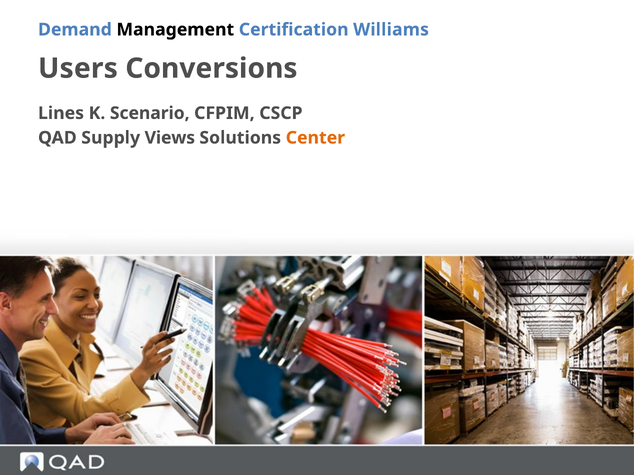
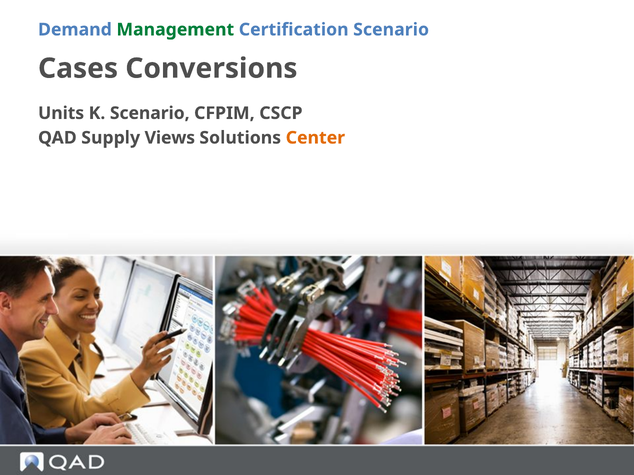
Management colour: black -> green (175, 30)
Certification Williams: Williams -> Scenario (391, 30)
Users: Users -> Cases (78, 69)
Lines: Lines -> Units (61, 113)
